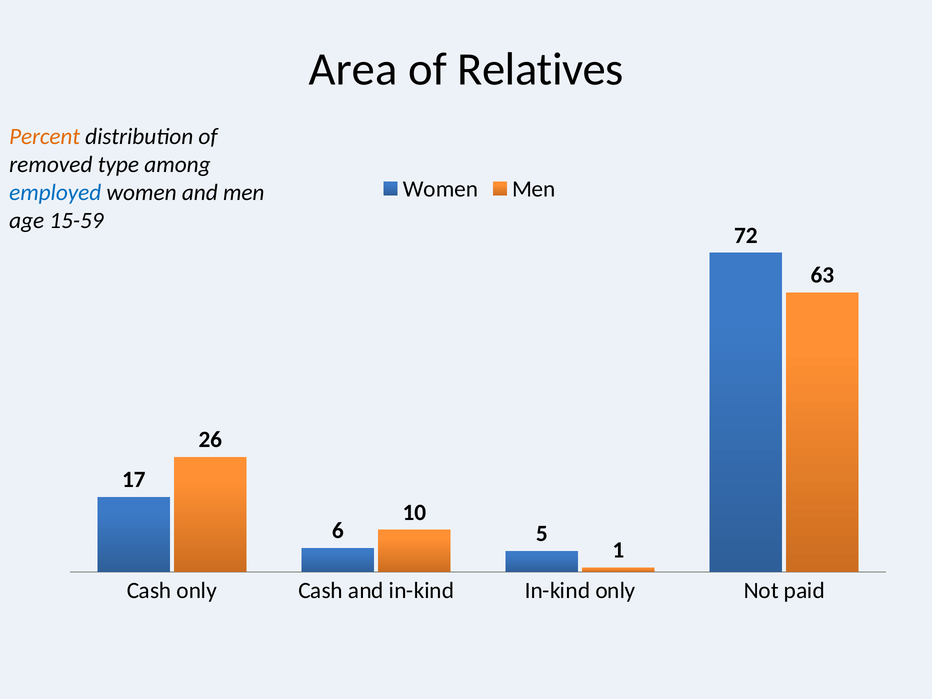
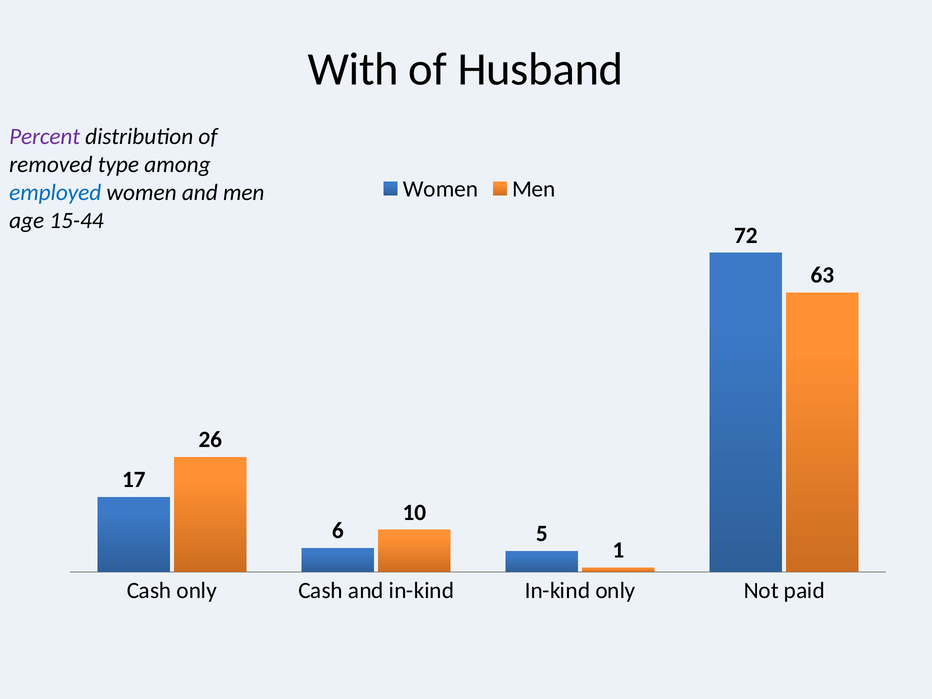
Area: Area -> With (353, 69)
Relatives: Relatives -> Husband (540, 69)
Percent colour: orange -> purple (45, 137)
15-59: 15-59 -> 15-44 (77, 221)
